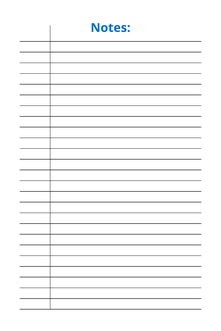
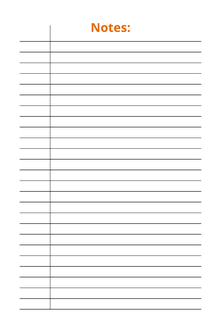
Notes colour: blue -> orange (110, 28)
